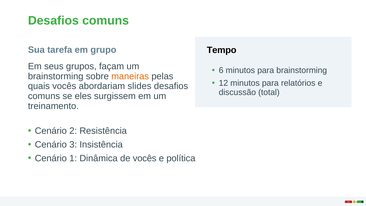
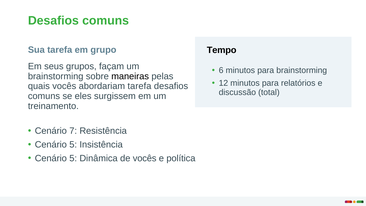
maneiras colour: orange -> black (130, 76)
abordariam slides: slides -> tarefa (139, 86)
2: 2 -> 7 (73, 131)
3: 3 -> 5 (73, 145)
1: 1 -> 5 (73, 158)
